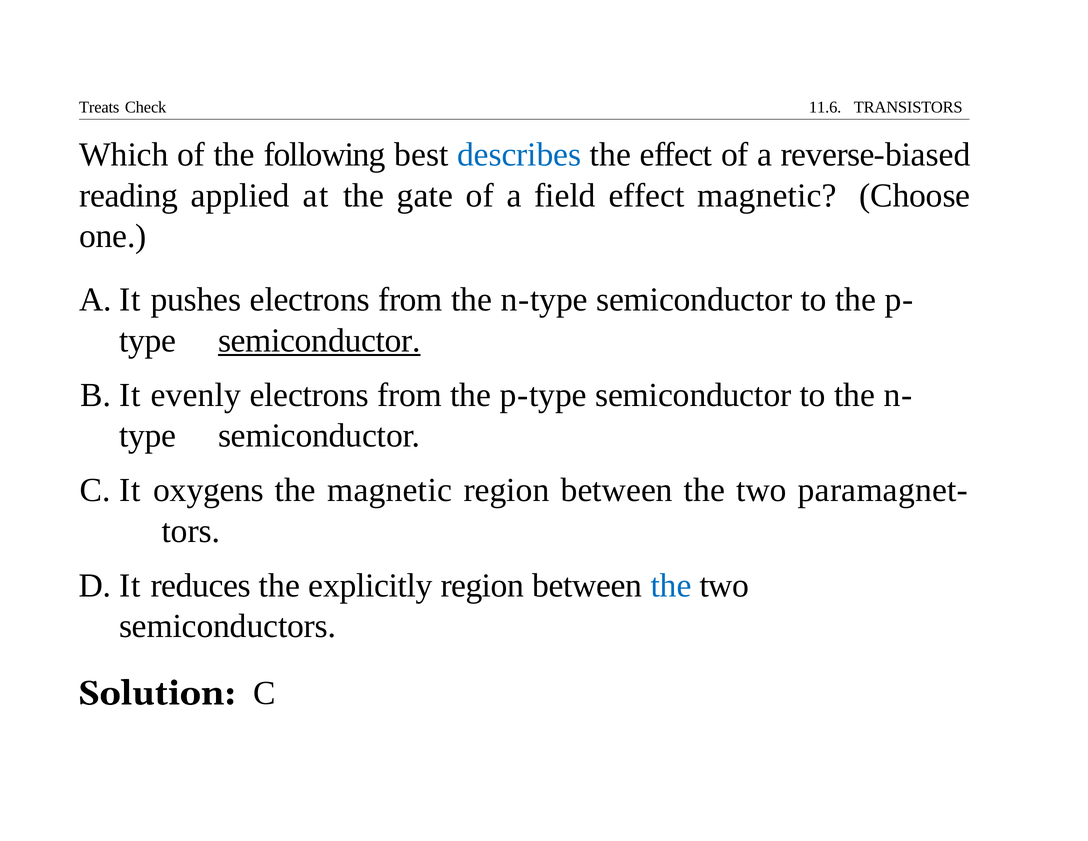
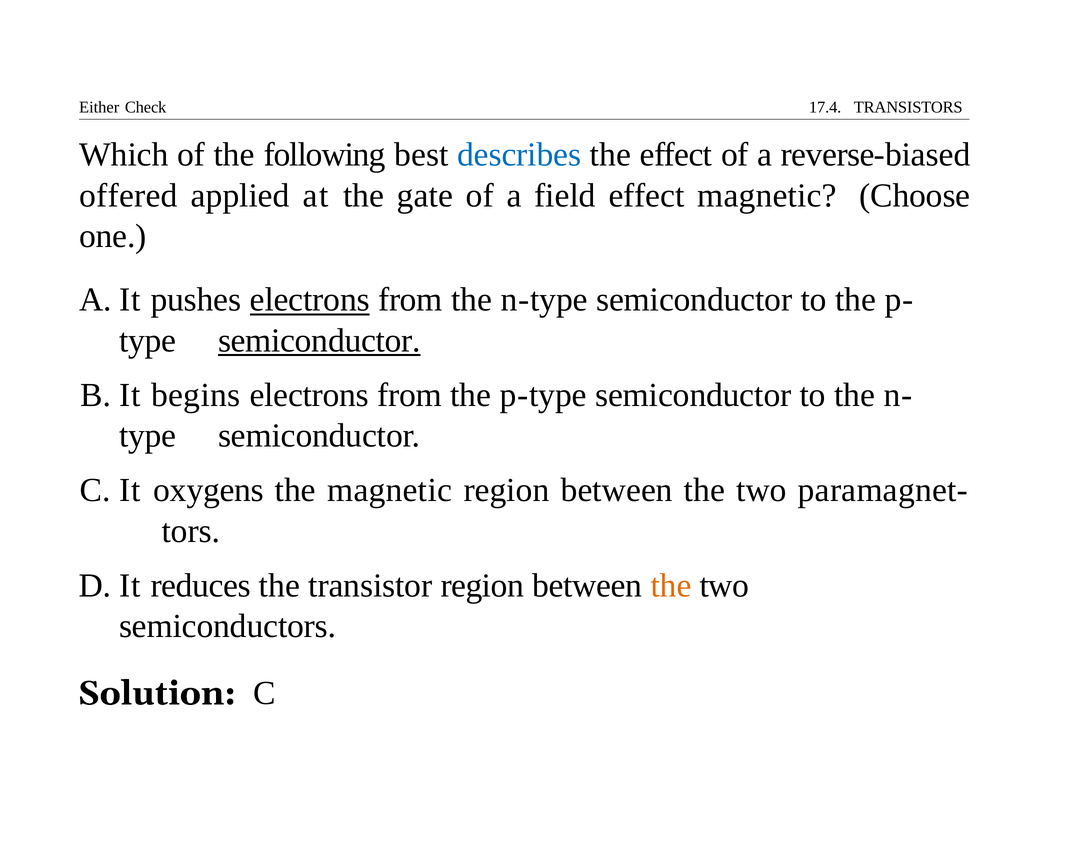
Treats: Treats -> Either (99, 107)
11.6: 11.6 -> 17.4 (825, 107)
reading: reading -> offered (128, 195)
electrons underline: none -> present (310, 300)
evenly: evenly -> begins (196, 395)
explicitly: explicitly -> transistor (370, 586)
the colour: blue -> orange (671, 586)
